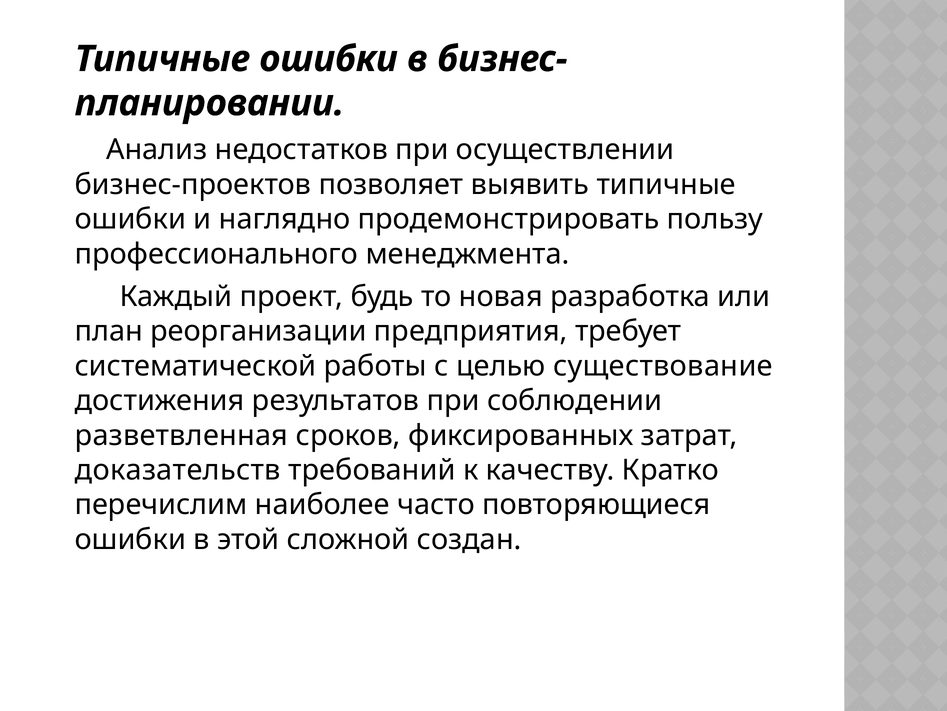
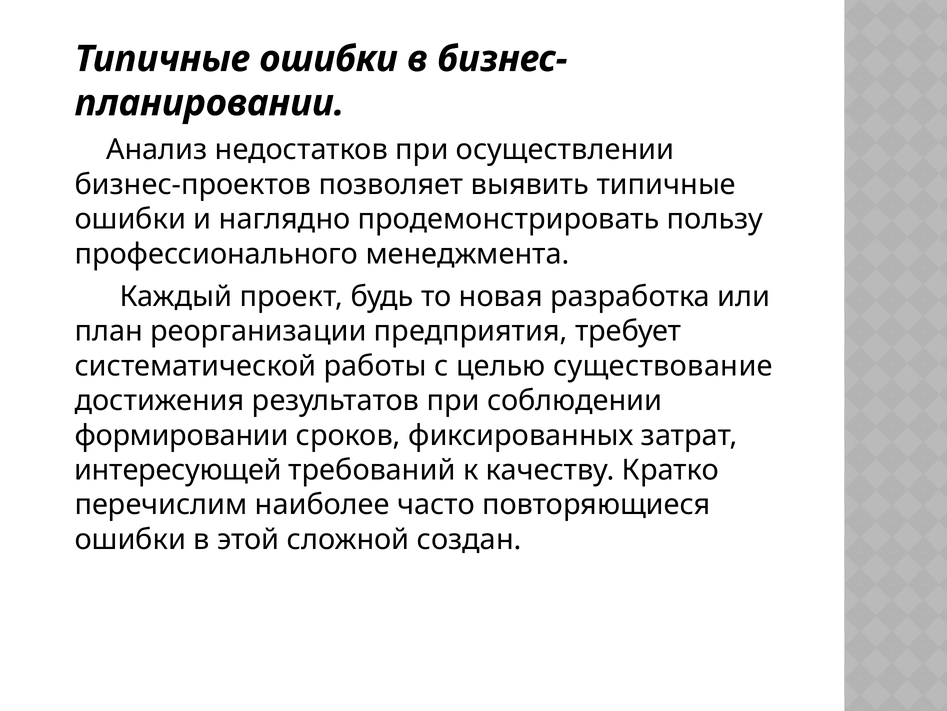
разветвленная: разветвленная -> формировании (182, 435)
доказательств: доказательств -> интересующей (178, 470)
